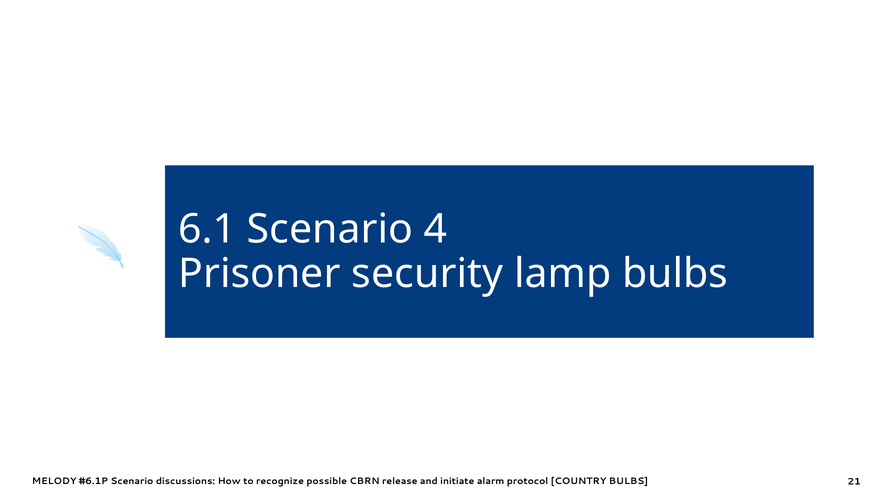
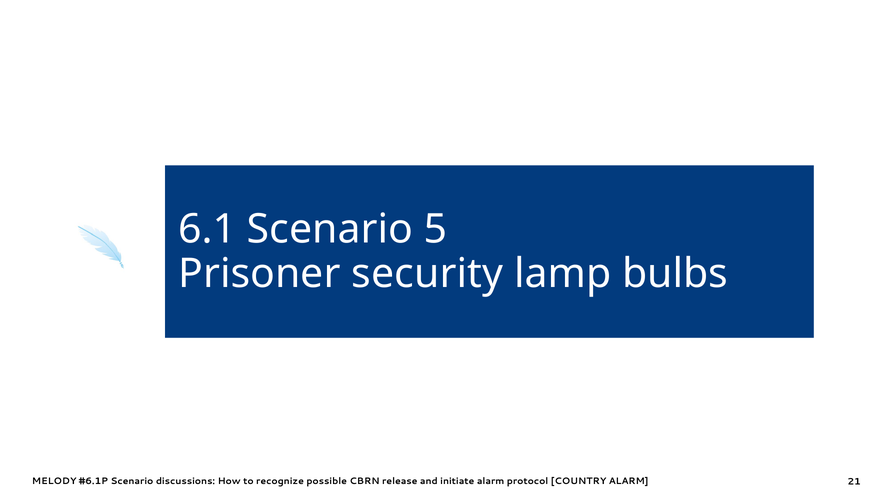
4: 4 -> 5 (435, 229)
COUNTRY BULBS: BULBS -> ALARM (628, 481)
